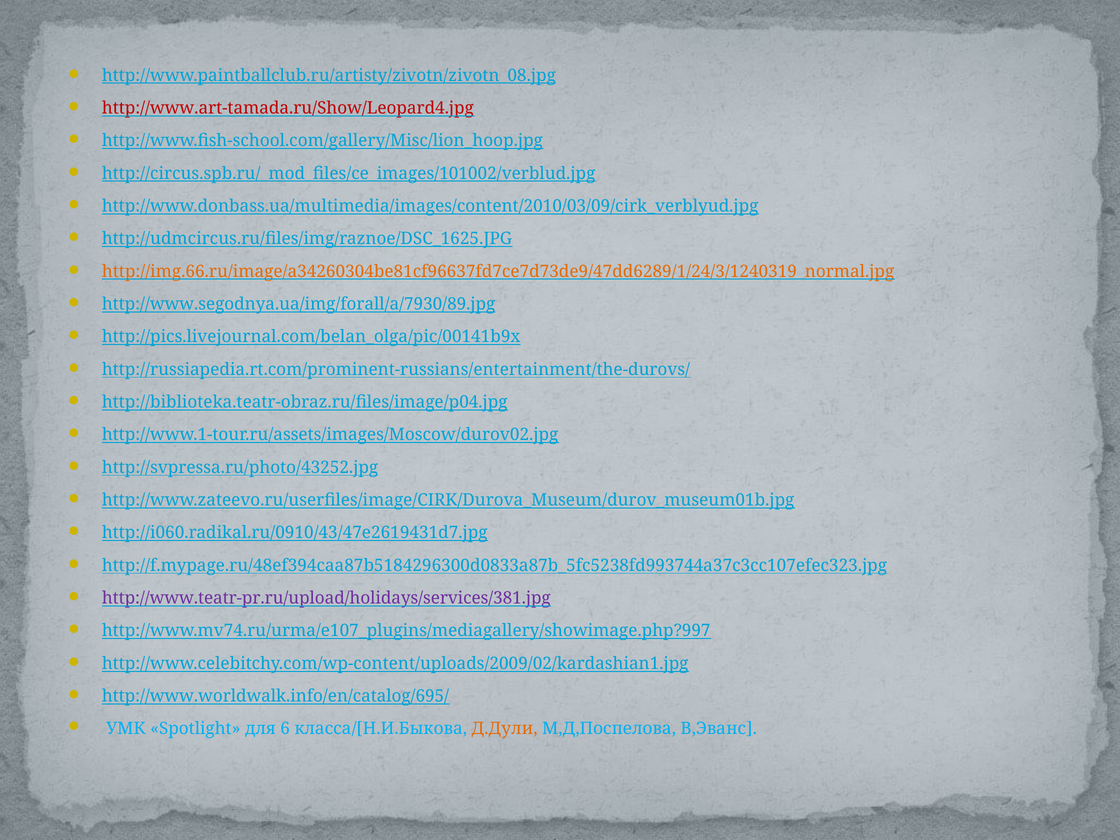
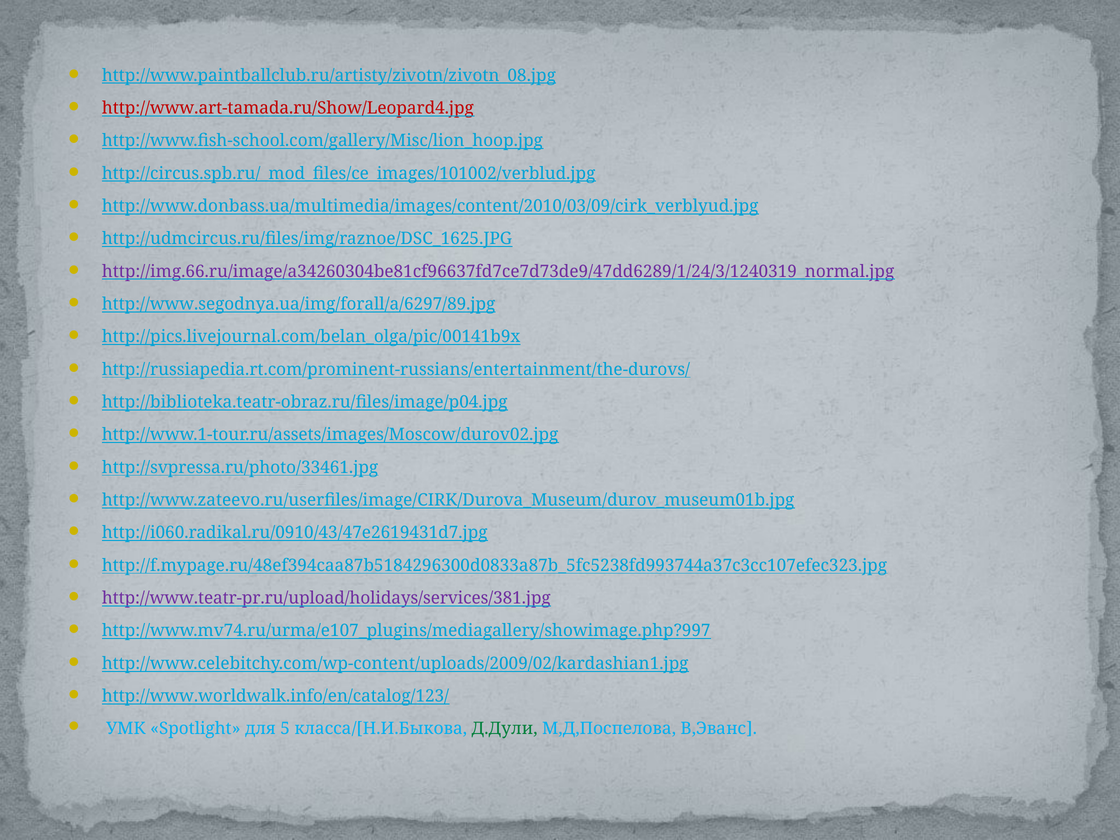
http://img.66.ru/image/a34260304be81cf96637fd7ce7d73de9/47dd6289/1/24/3/1240319_normal.jpg colour: orange -> purple (498, 271)
http://www.segodnya.ua/img/forall/a/7930/89.jpg: http://www.segodnya.ua/img/forall/a/7930/89.jpg -> http://www.segodnya.ua/img/forall/a/6297/89.jpg (299, 304)
http://svpressa.ru/photo/43252.jpg: http://svpressa.ru/photo/43252.jpg -> http://svpressa.ru/photo/33461.jpg (240, 467)
http://www.worldwalk.info/en/catalog/695/: http://www.worldwalk.info/en/catalog/695/ -> http://www.worldwalk.info/en/catalog/123/ (275, 696)
6: 6 -> 5 (285, 729)
Д.Дули colour: orange -> green (505, 729)
